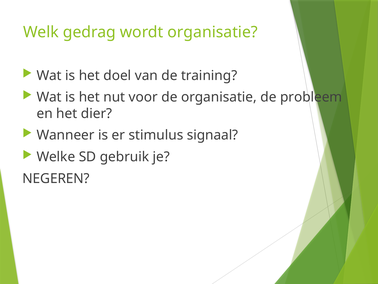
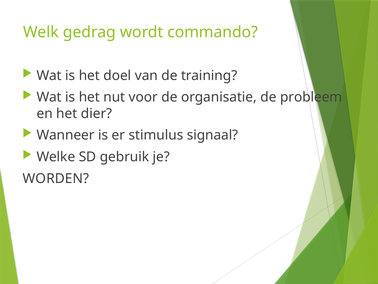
wordt organisatie: organisatie -> commando (213, 32)
NEGEREN: NEGEREN -> WORDEN (56, 178)
